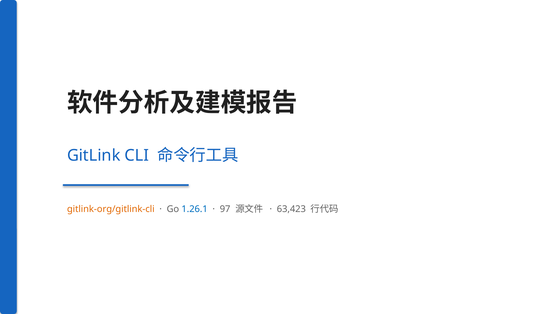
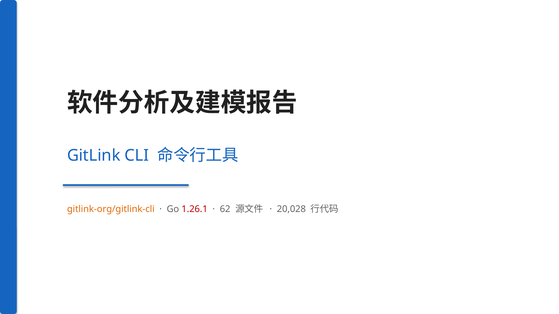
1.26.1 colour: blue -> red (195, 210)
97: 97 -> 62 (225, 210)
63,423: 63,423 -> 20,028 (291, 210)
